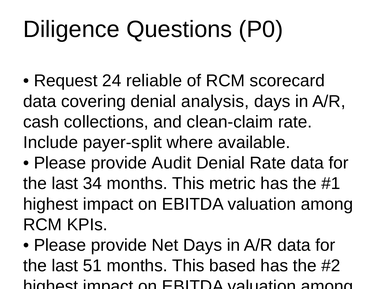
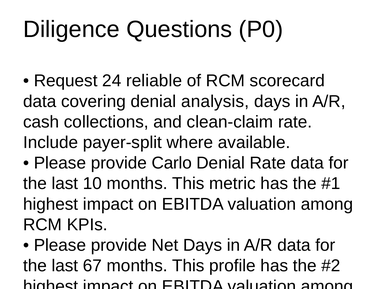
Audit: Audit -> Carlo (172, 163)
34: 34 -> 10 (92, 183)
51: 51 -> 67 (92, 266)
based: based -> profile (232, 266)
